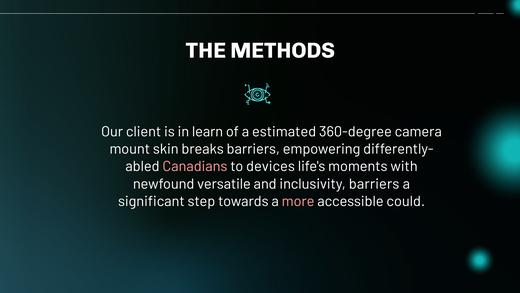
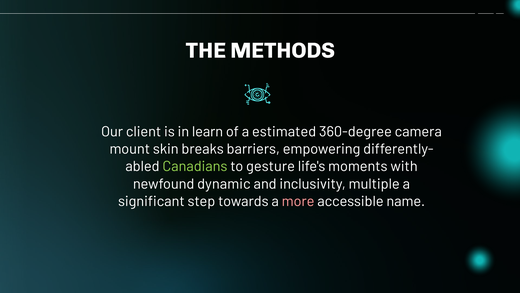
Canadians colour: pink -> light green (195, 166)
devices: devices -> gesture (271, 166)
versatile: versatile -> dynamic (224, 184)
inclusivity barriers: barriers -> multiple (374, 184)
could: could -> name (406, 201)
